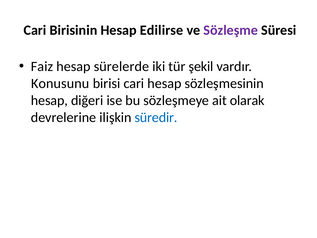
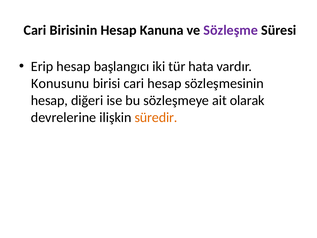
Edilirse: Edilirse -> Kanuna (162, 30)
Faiz: Faiz -> Erip (42, 67)
sürelerde: sürelerde -> başlangıcı (122, 67)
şekil: şekil -> hata (201, 67)
süredir colour: blue -> orange (156, 117)
